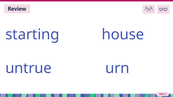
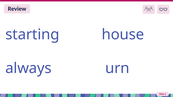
untrue: untrue -> always (28, 68)
